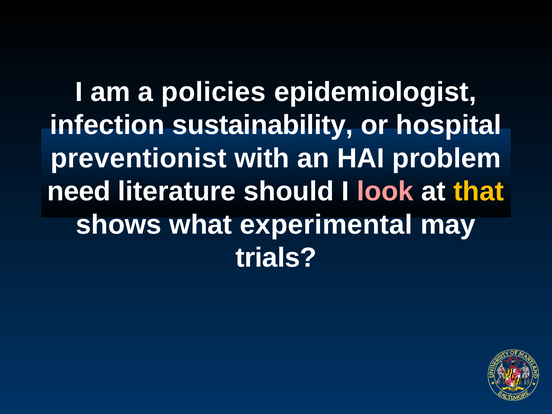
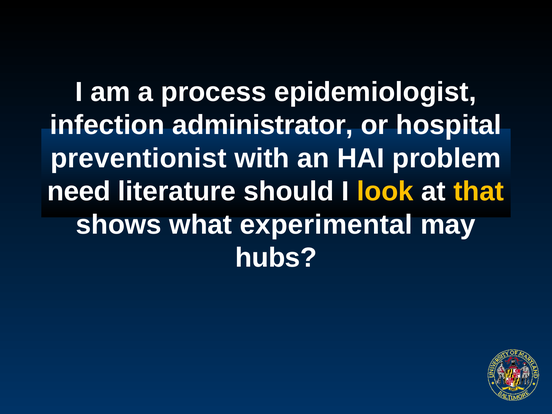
policies: policies -> process (214, 92)
sustainability: sustainability -> administrator (263, 125)
look colour: pink -> yellow (385, 191)
trials: trials -> hubs (276, 258)
